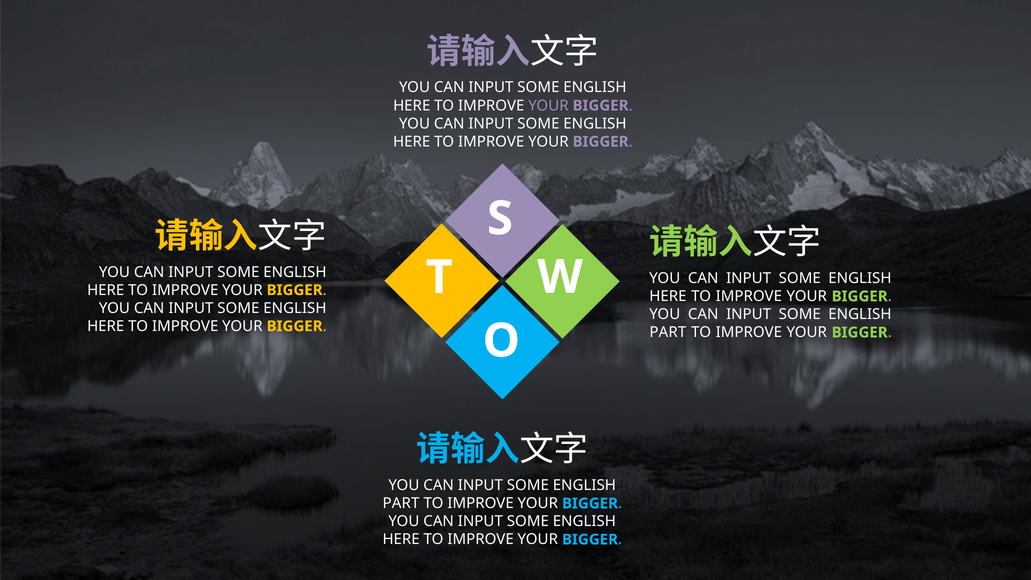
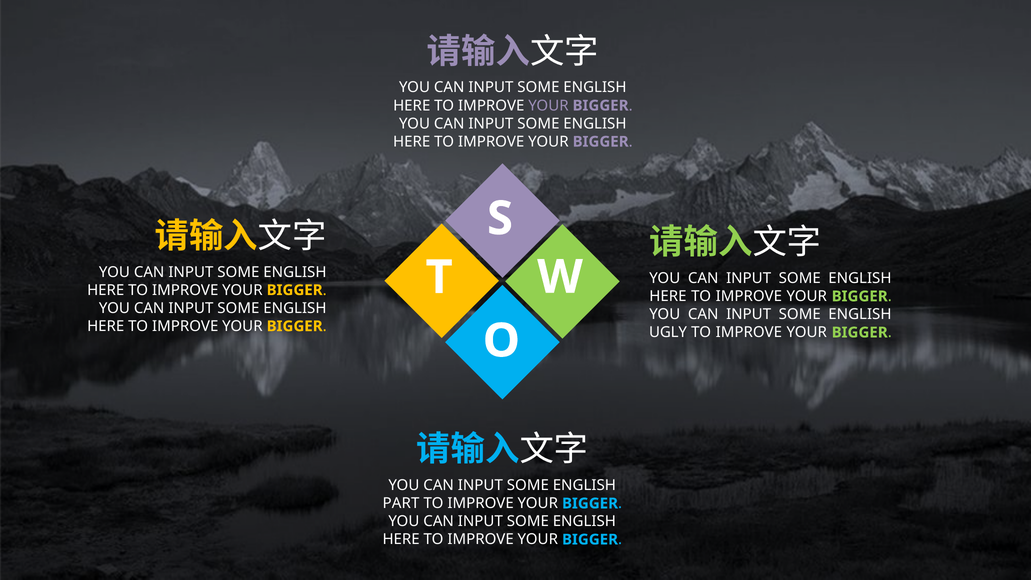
PART: PART -> UGLY (668, 332)
